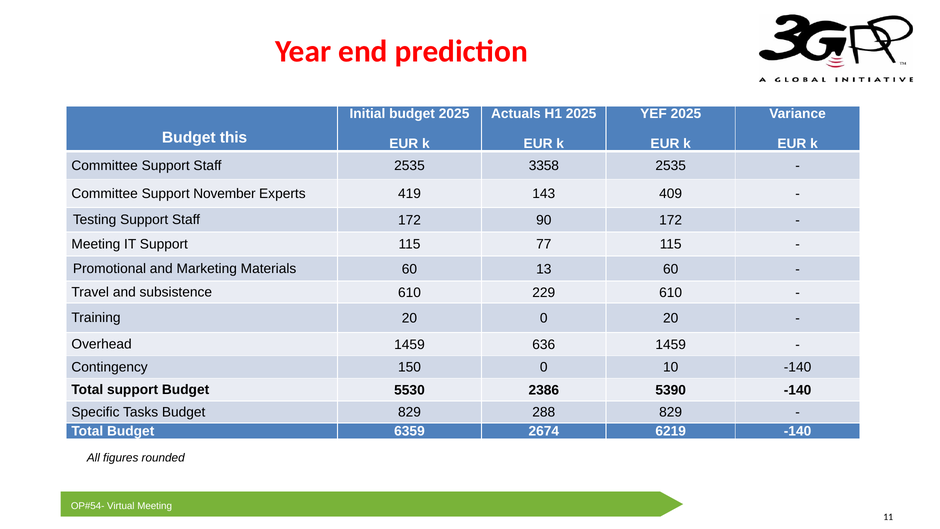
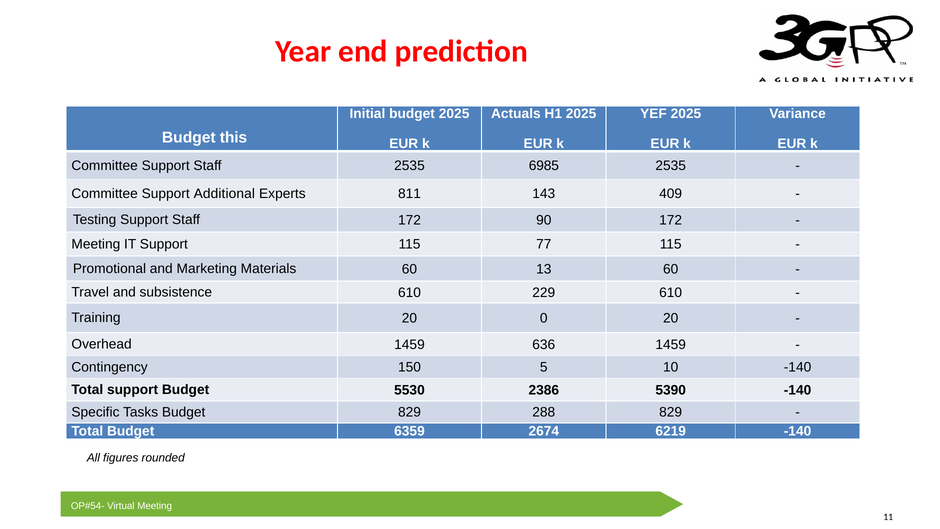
3358: 3358 -> 6985 (544, 166)
November: November -> Additional (224, 193)
419: 419 -> 811 (409, 194)
150 0: 0 -> 5 (544, 367)
